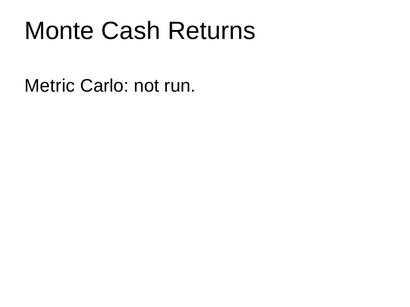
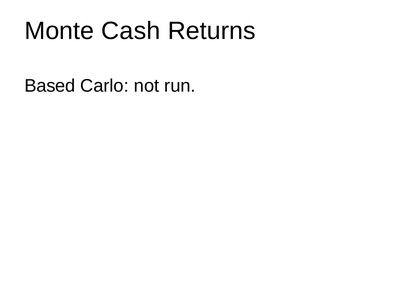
Metric: Metric -> Based (50, 86)
